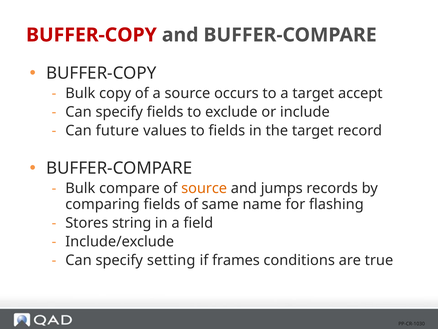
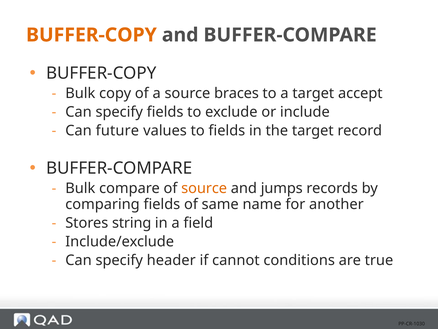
BUFFER-COPY colour: red -> orange (91, 35)
occurs: occurs -> braces (236, 93)
flashing: flashing -> another (336, 204)
setting: setting -> header (171, 260)
frames: frames -> cannot (236, 260)
